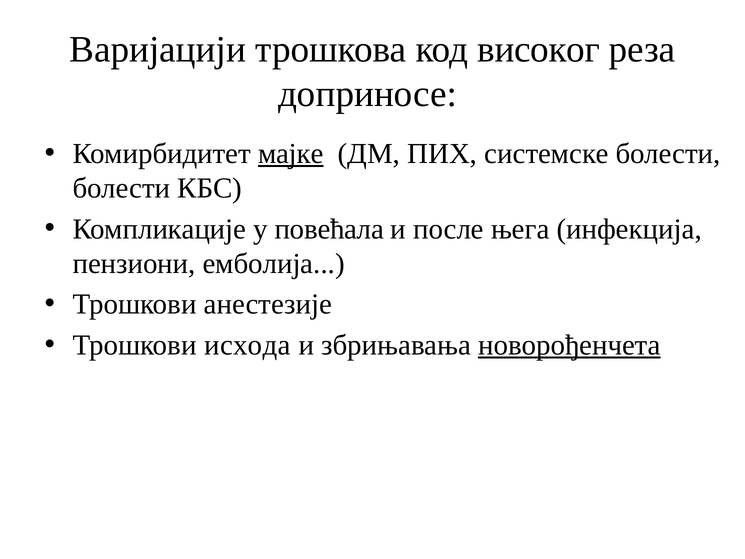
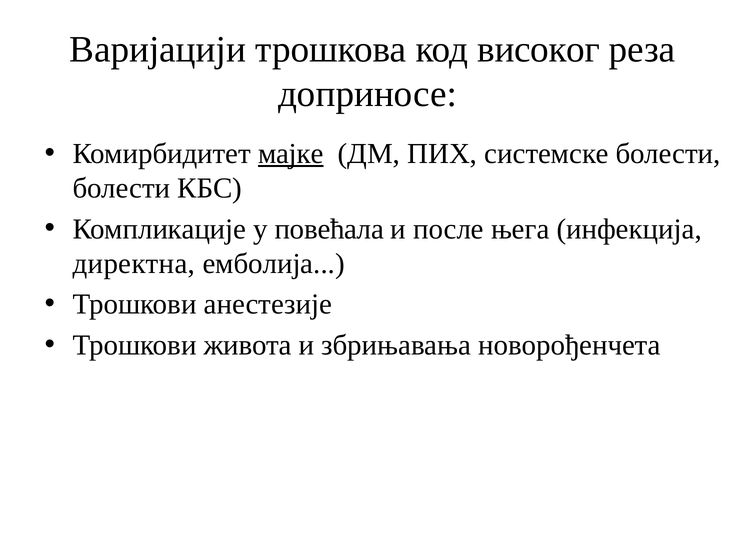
пензиони: пензиони -> директна (134, 264)
исхода: исхода -> живота (248, 345)
новорођенчета underline: present -> none (569, 345)
